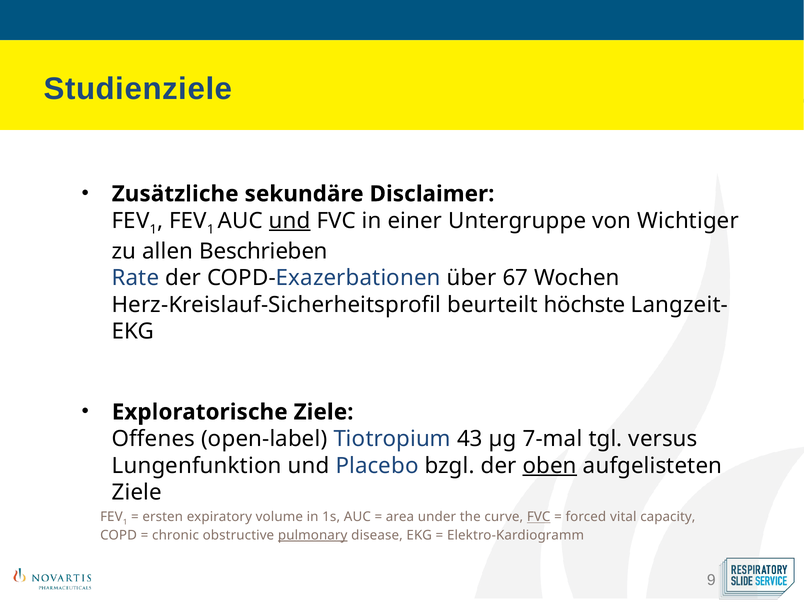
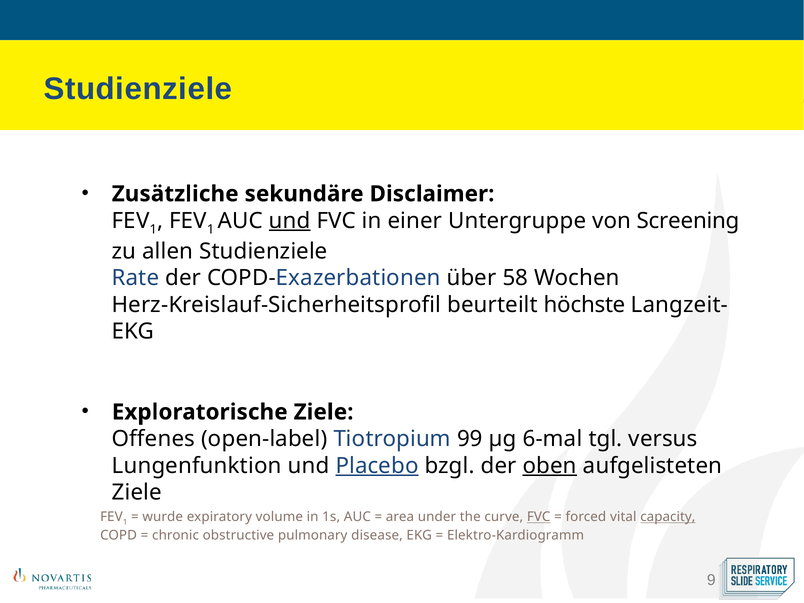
Wichtiger: Wichtiger -> Screening (688, 221)
allen Beschrieben: Beschrieben -> Studienziele (263, 251)
67: 67 -> 58 (515, 278)
43: 43 -> 99 (470, 439)
7-mal: 7-mal -> 6-mal (553, 439)
Placebo underline: none -> present (377, 466)
ersten: ersten -> wurde (163, 517)
capacity underline: none -> present (668, 517)
pulmonary underline: present -> none (313, 535)
